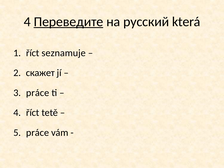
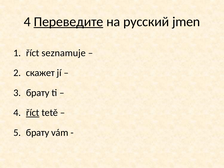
která: která -> jmen (186, 22)
práce: práce -> брату (38, 93)
říct underline: none -> present (33, 113)
práce: práce -> брату (38, 133)
